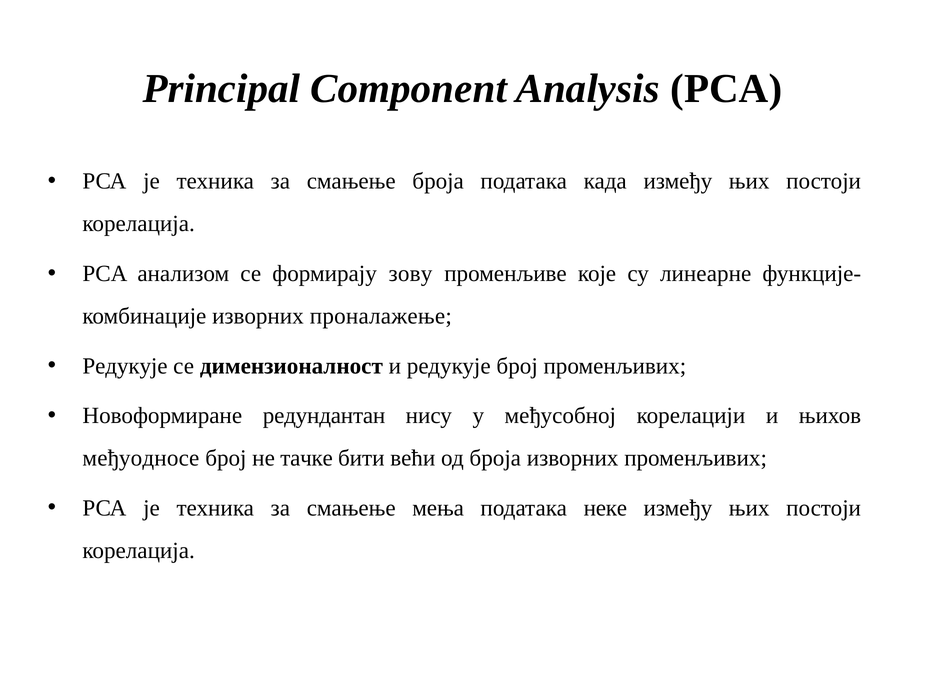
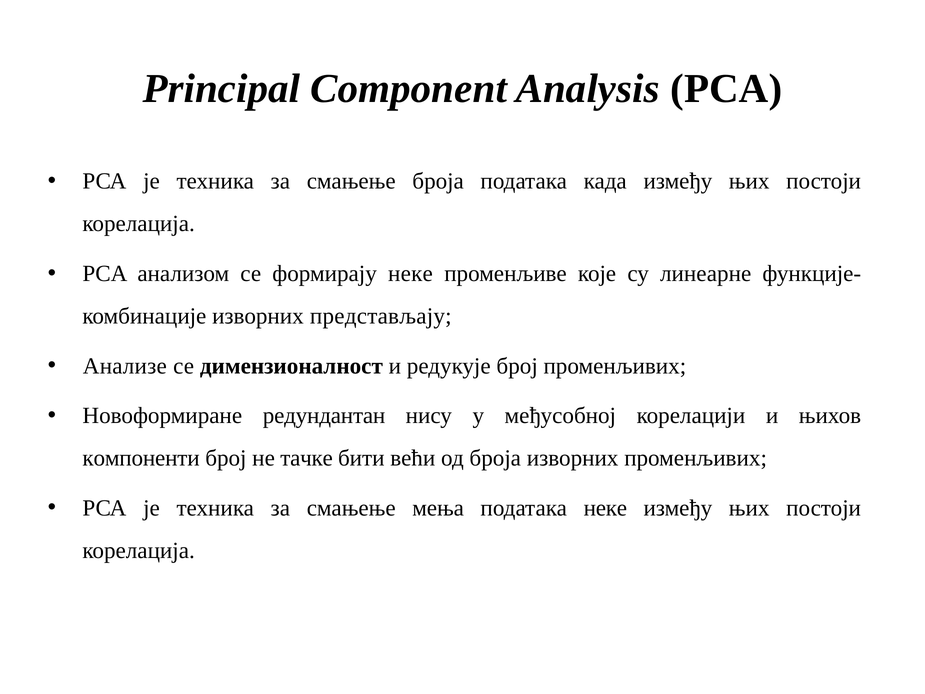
формирају зову: зову -> неке (410, 274)
проналажење: проналажење -> представљају (381, 316)
Редукује: Редукује -> Анализе (125, 366)
међуодносе: међуодносе -> компоненти (141, 458)
